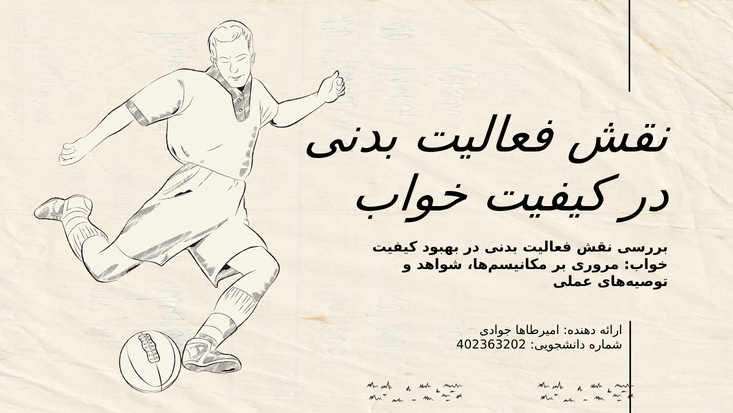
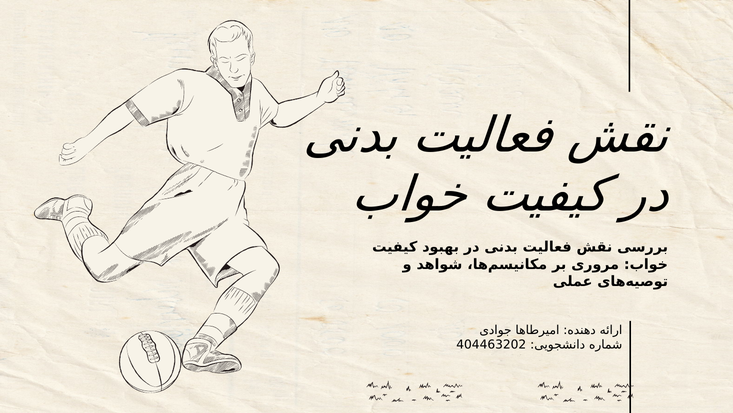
402363202: 402363202 -> 404463202 (491, 344)
